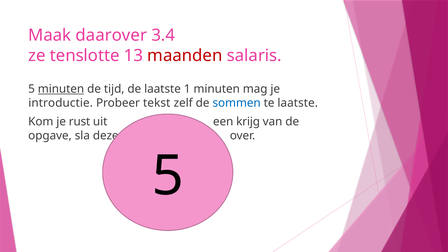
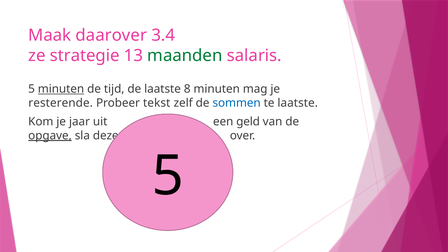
tenslotte: tenslotte -> strategie (85, 55)
maanden colour: red -> green (185, 55)
1: 1 -> 8 (187, 89)
introductie: introductie -> resterende (61, 103)
rust: rust -> jaar (79, 122)
krijg: krijg -> geld (248, 122)
opgave underline: none -> present (50, 135)
